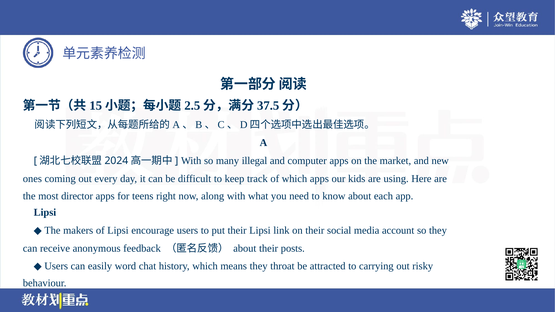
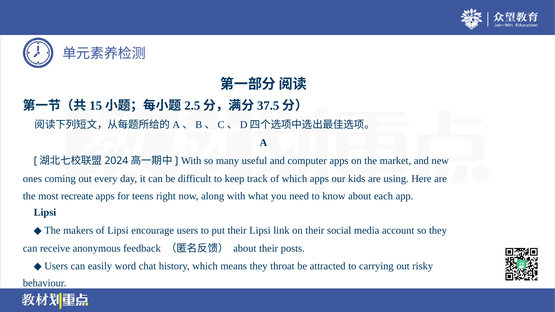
illegal: illegal -> useful (254, 161)
director: director -> recreate (77, 196)
